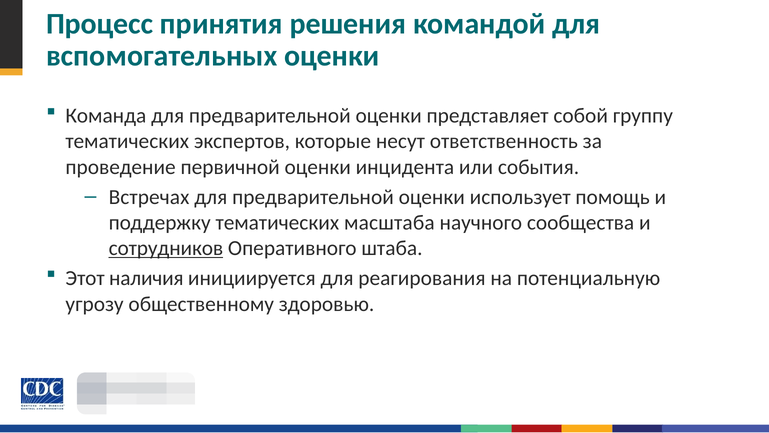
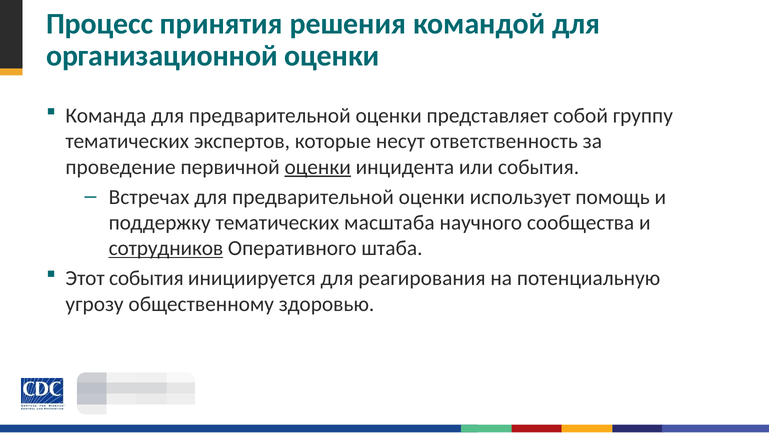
вспомогательных: вспомогательных -> организационной (162, 56)
оценки underline: none -> present (318, 167)
Этот наличия: наличия -> события (146, 278)
